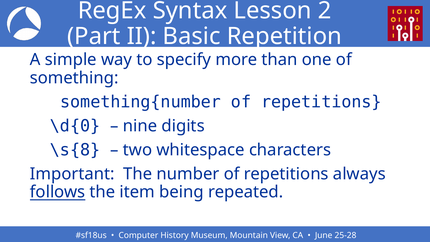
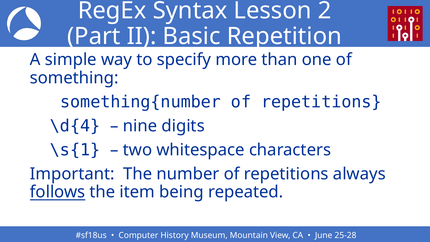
\d{0: \d{0 -> \d{4 (75, 126)
\s{8: \s{8 -> \s{1 (75, 150)
